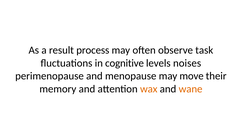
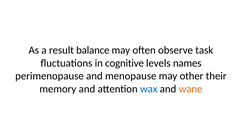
process: process -> balance (93, 50)
noises: noises -> names (187, 63)
move: move -> other (192, 76)
wax colour: orange -> blue (149, 89)
